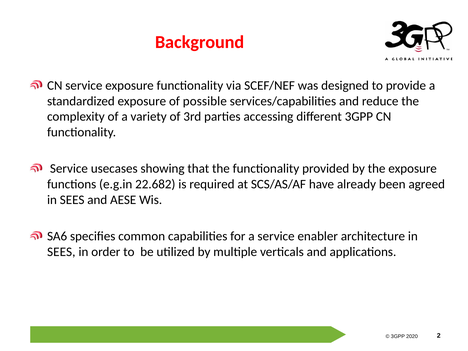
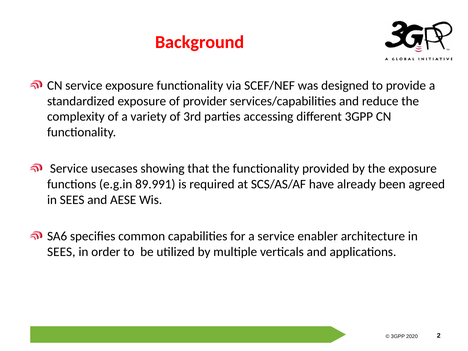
possible: possible -> provider (205, 101)
22.682: 22.682 -> 89.991 (155, 184)
